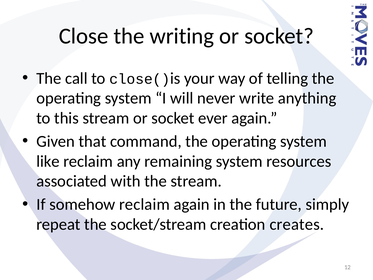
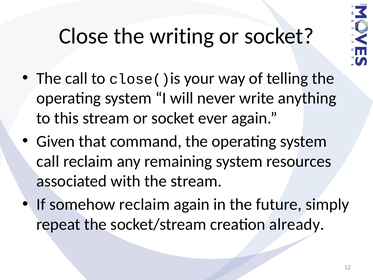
like: like -> call (48, 161)
creates: creates -> already (297, 224)
